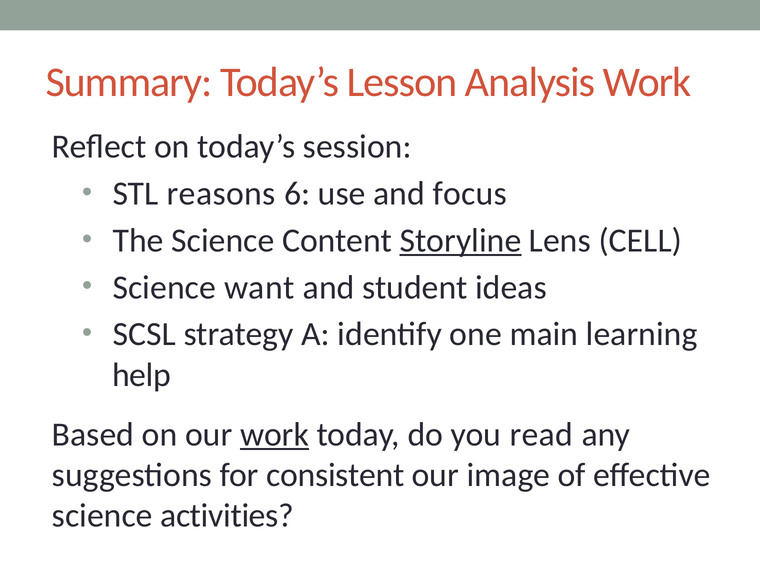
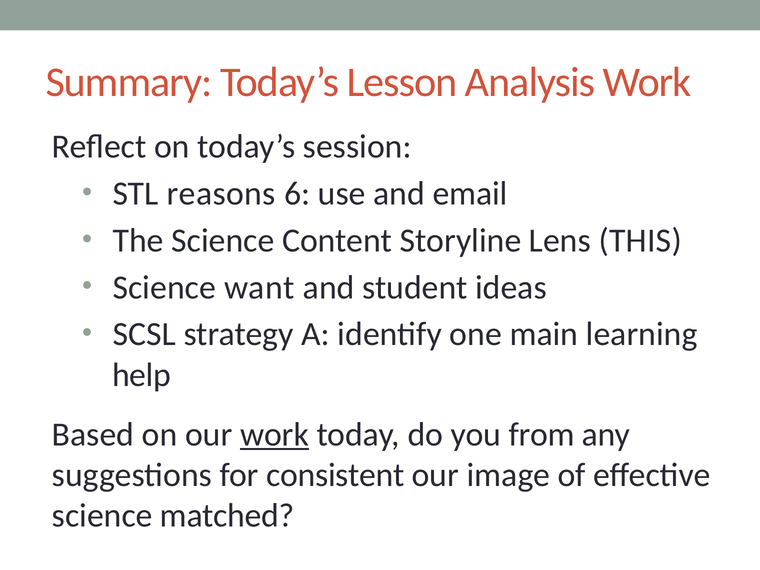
focus: focus -> email (470, 194)
Storyline underline: present -> none (460, 241)
CELL: CELL -> THIS (640, 241)
read: read -> from (542, 434)
activities: activities -> matched (227, 515)
